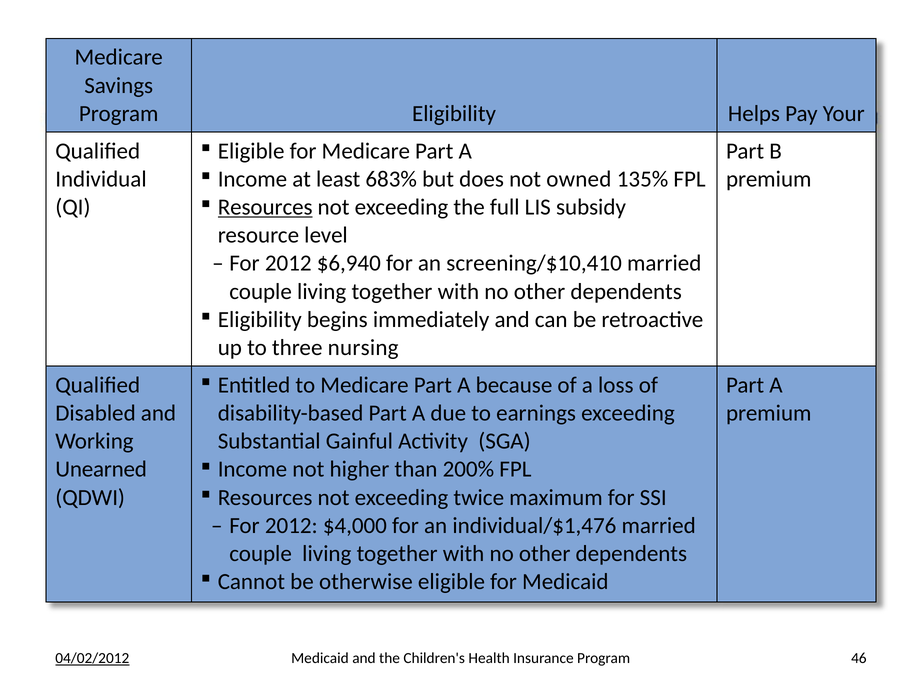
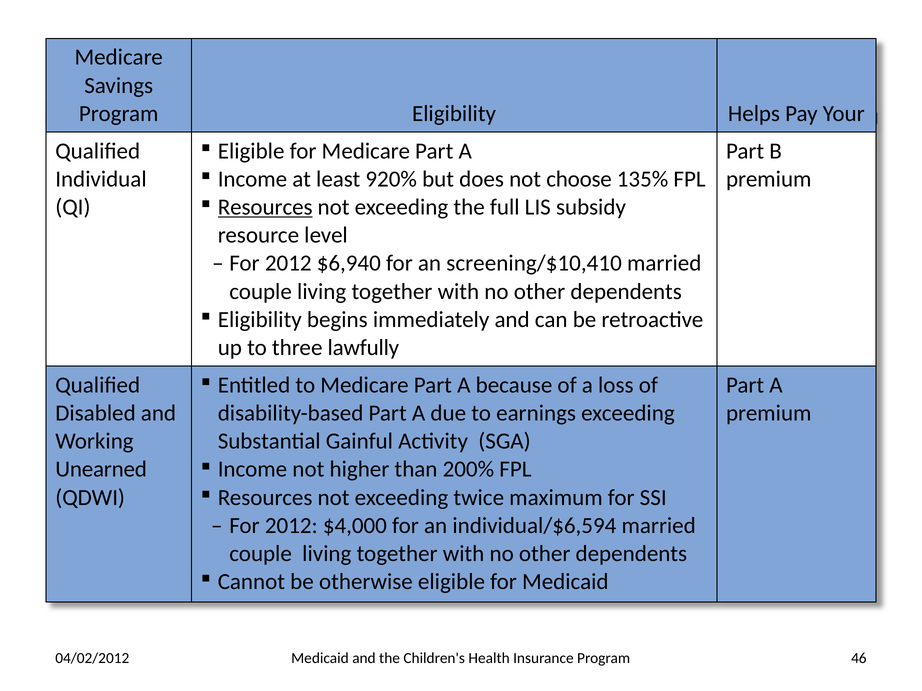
683%: 683% -> 920% (391, 179)
owned: owned -> choose (579, 179)
nursing: nursing -> lawfully (363, 348)
individual/$1,476: individual/$1,476 -> individual/$6,594 (534, 526)
04/02/2012 underline: present -> none (92, 659)
